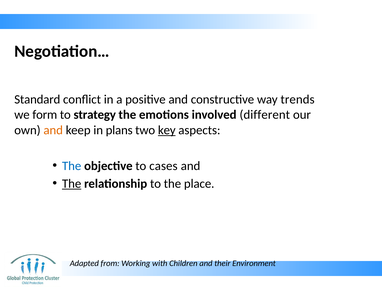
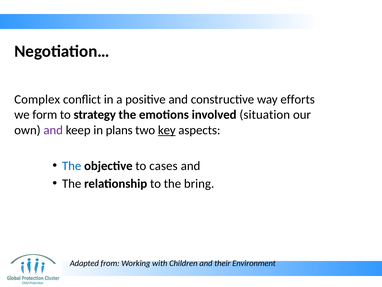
Standard: Standard -> Complex (37, 99)
trends: trends -> efforts (298, 99)
different: different -> situation (265, 115)
and colour: orange -> purple (53, 130)
The underline: present -> none (72, 183)
place: place -> bring (199, 183)
